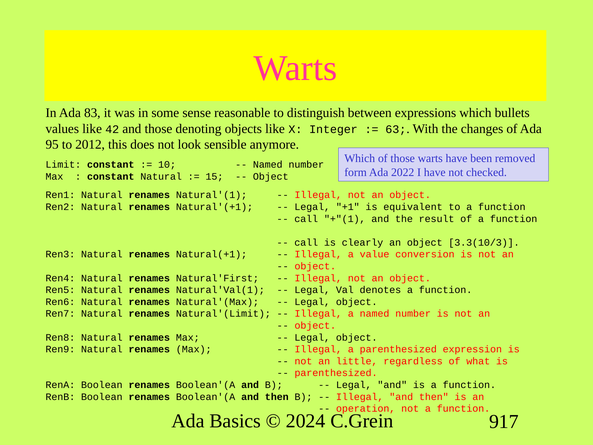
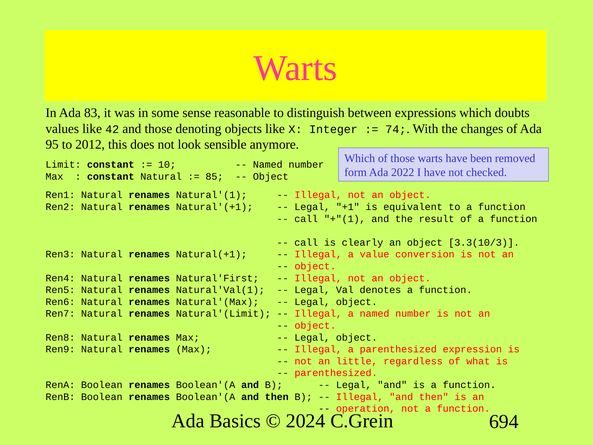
bullets: bullets -> doubts (512, 113)
63: 63 -> 74 (396, 129)
15: 15 -> 85 (214, 176)
917: 917 -> 694 (504, 422)
